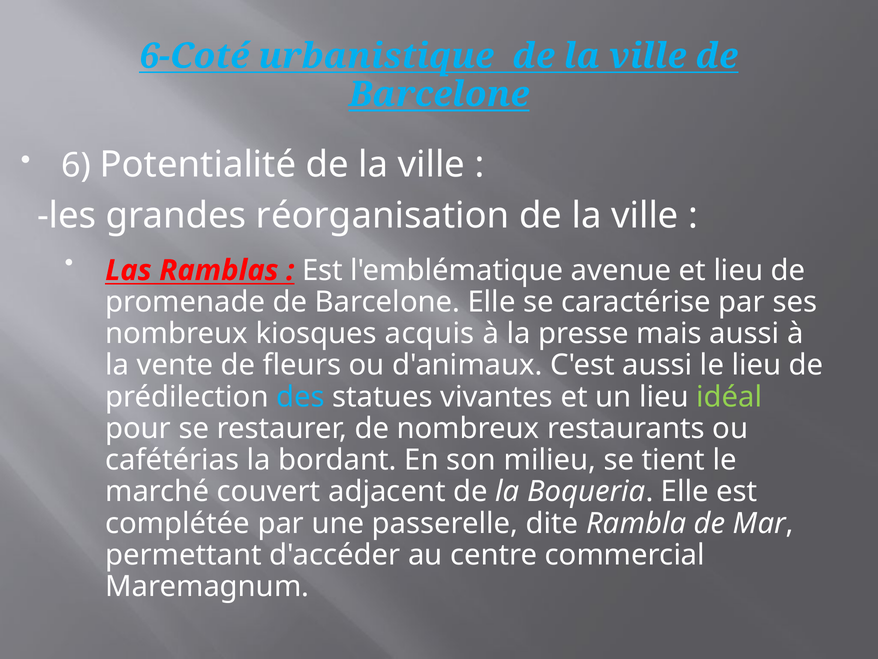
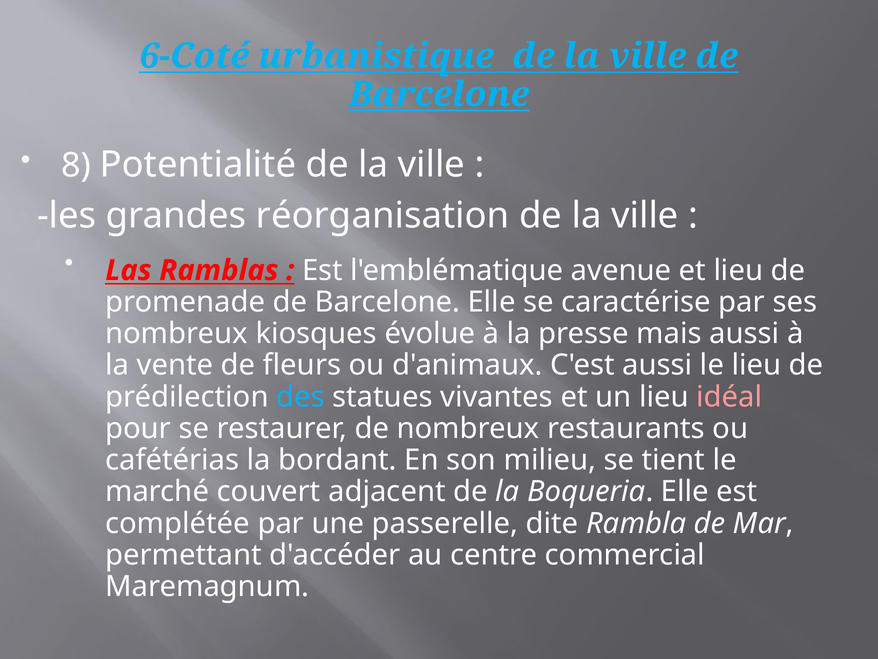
6: 6 -> 8 (76, 165)
acquis: acquis -> évolue (430, 333)
idéal colour: light green -> pink (729, 397)
